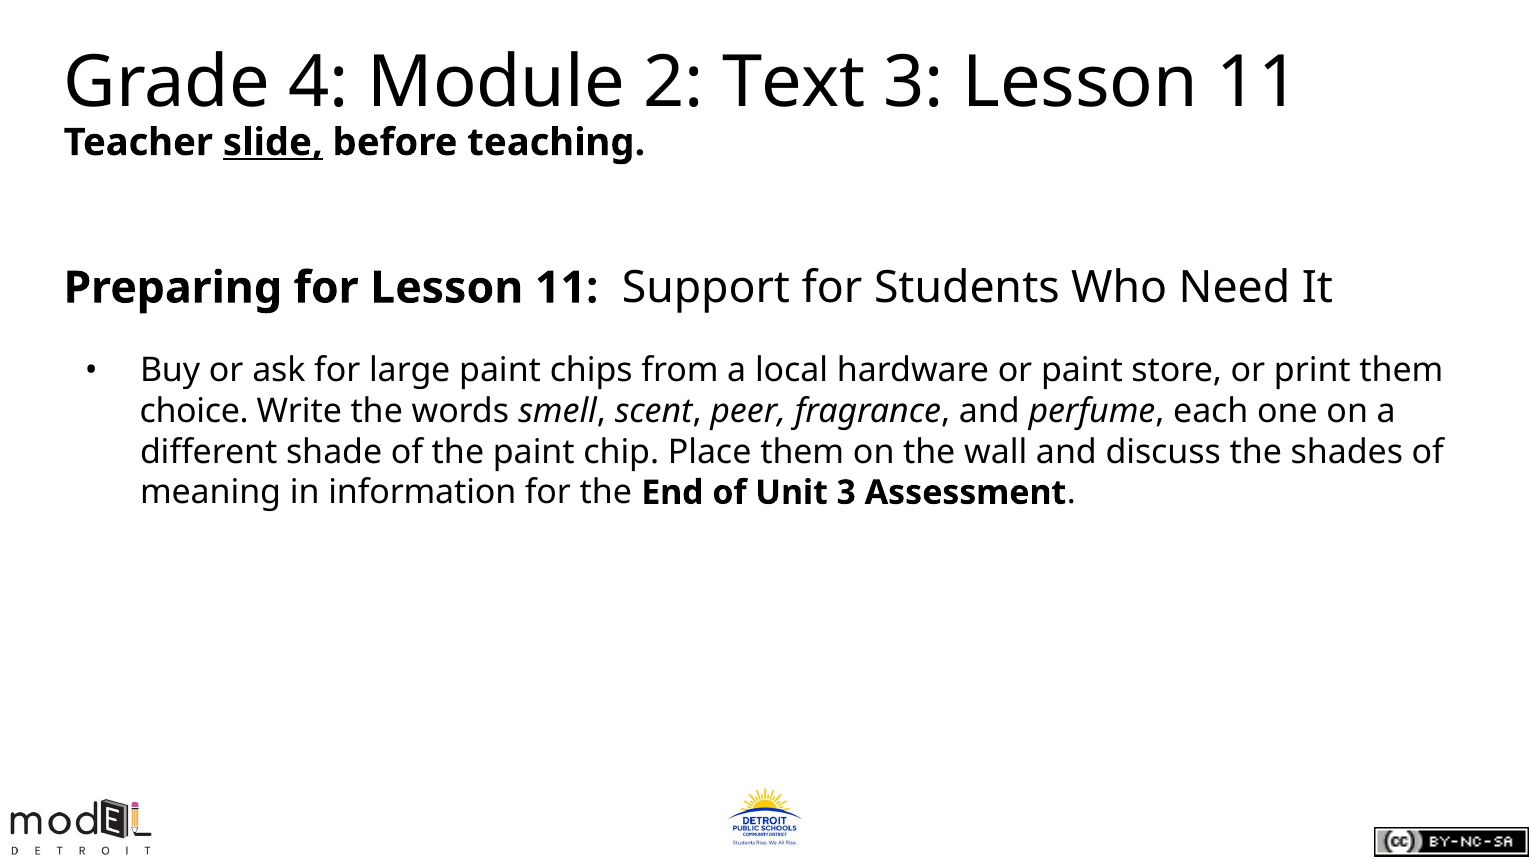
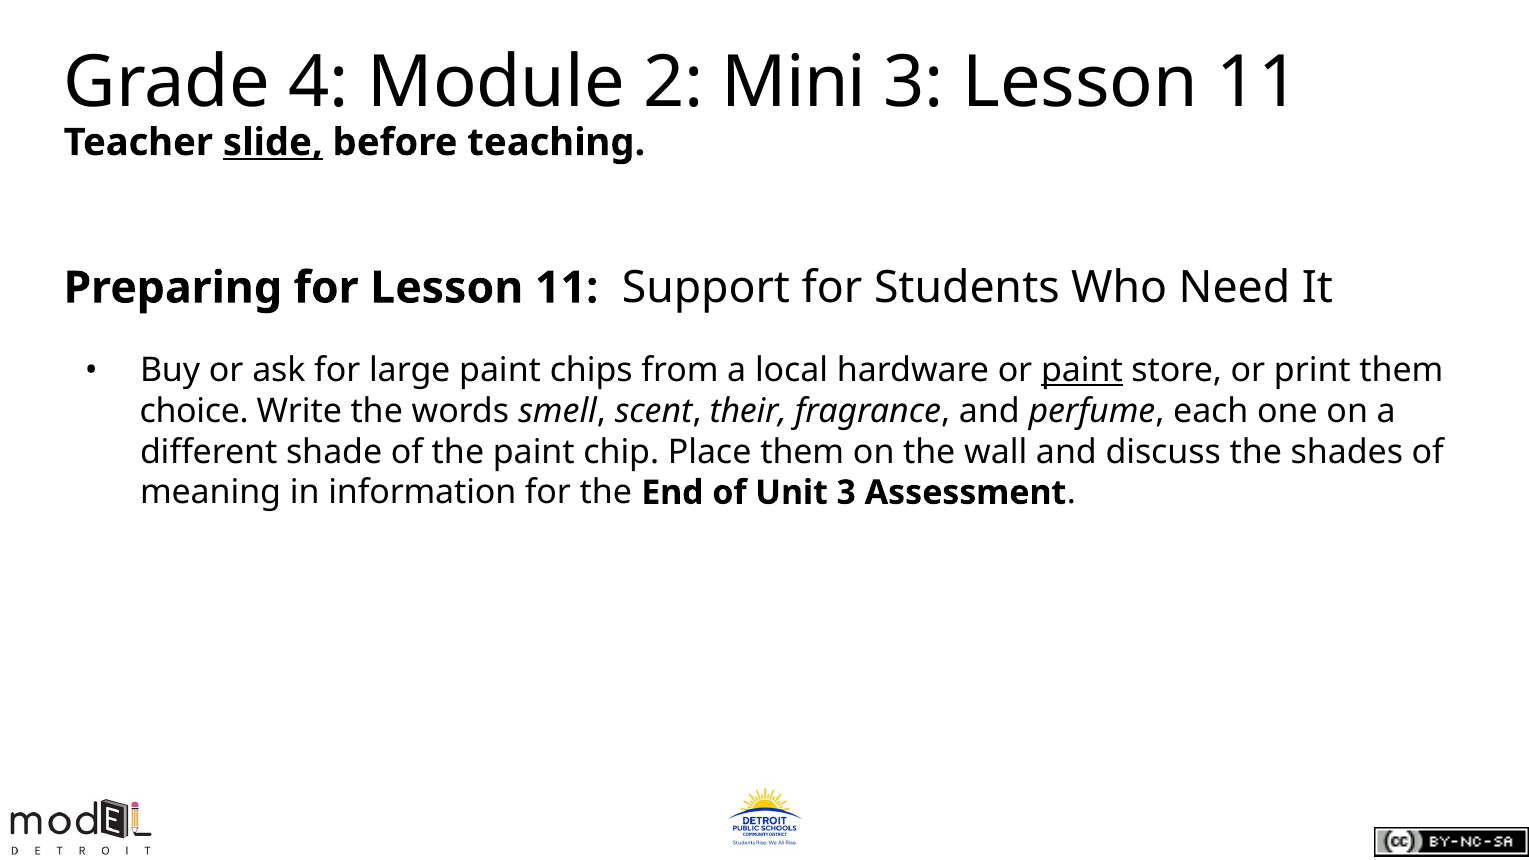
Text: Text -> Mini (794, 83)
paint underline: none -> present (1082, 370)
peer: peer -> their (748, 411)
